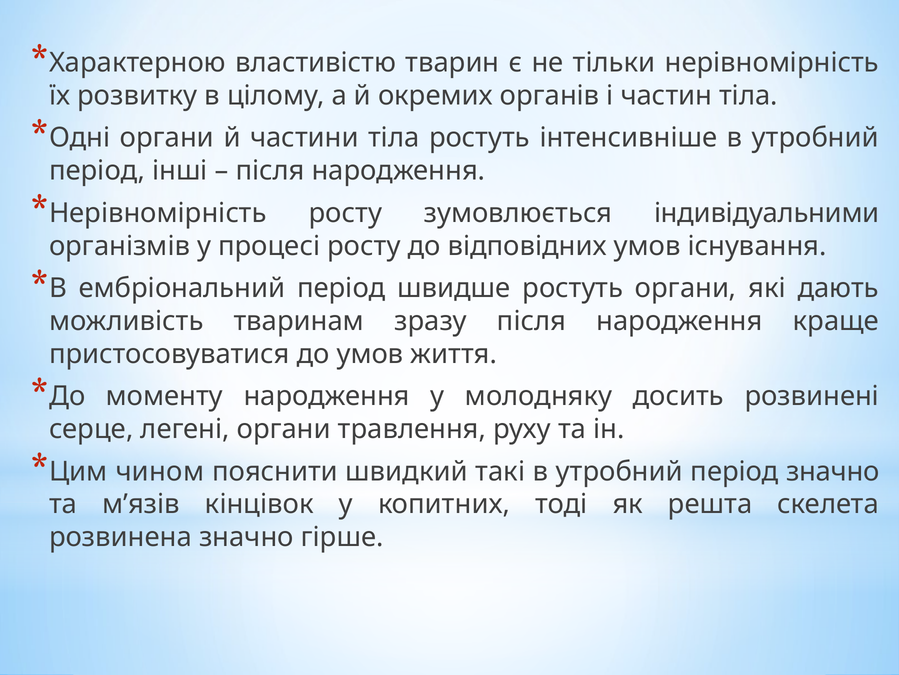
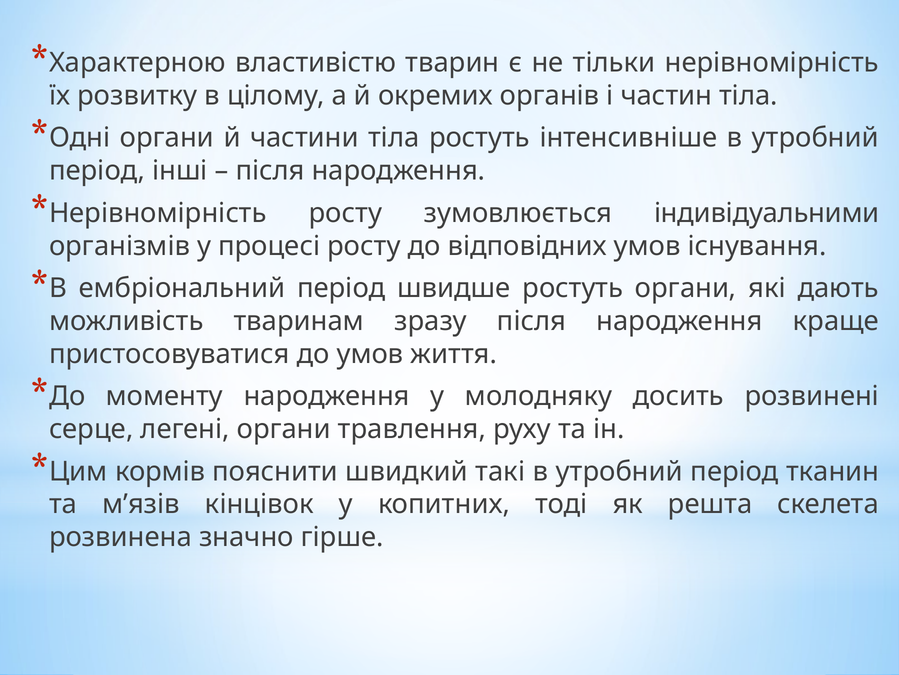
чином: чином -> кормів (160, 471)
період значно: значно -> тканин (833, 471)
